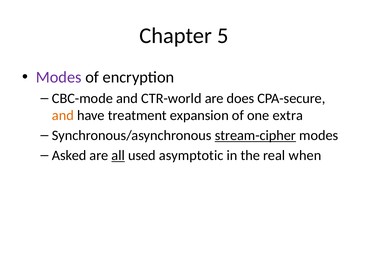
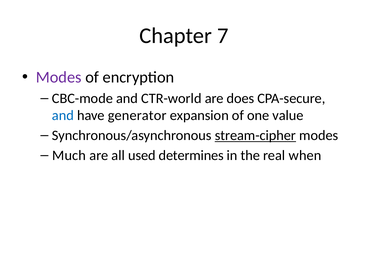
5: 5 -> 7 (223, 36)
and colour: orange -> blue (63, 115)
treatment: treatment -> generator (137, 115)
extra: extra -> value (288, 115)
Asked: Asked -> Much (69, 155)
all underline: present -> none (118, 155)
asymptotic: asymptotic -> determines (191, 155)
